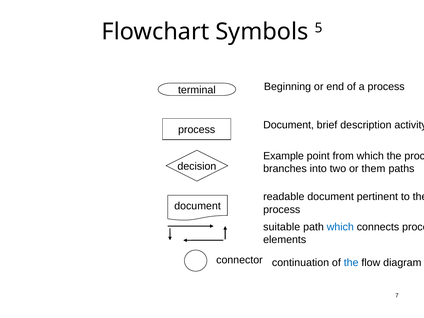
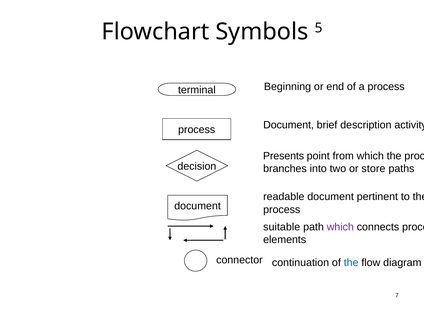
Example: Example -> Presents (284, 156)
them: them -> store (373, 169)
which colour: blue -> purple (340, 227)
